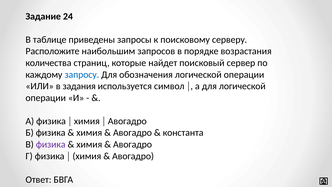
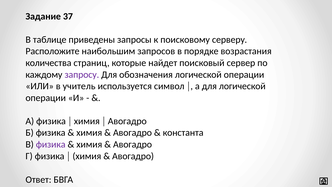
24: 24 -> 37 (68, 16)
запросу colour: blue -> purple (82, 74)
задания: задания -> учитель (79, 86)
